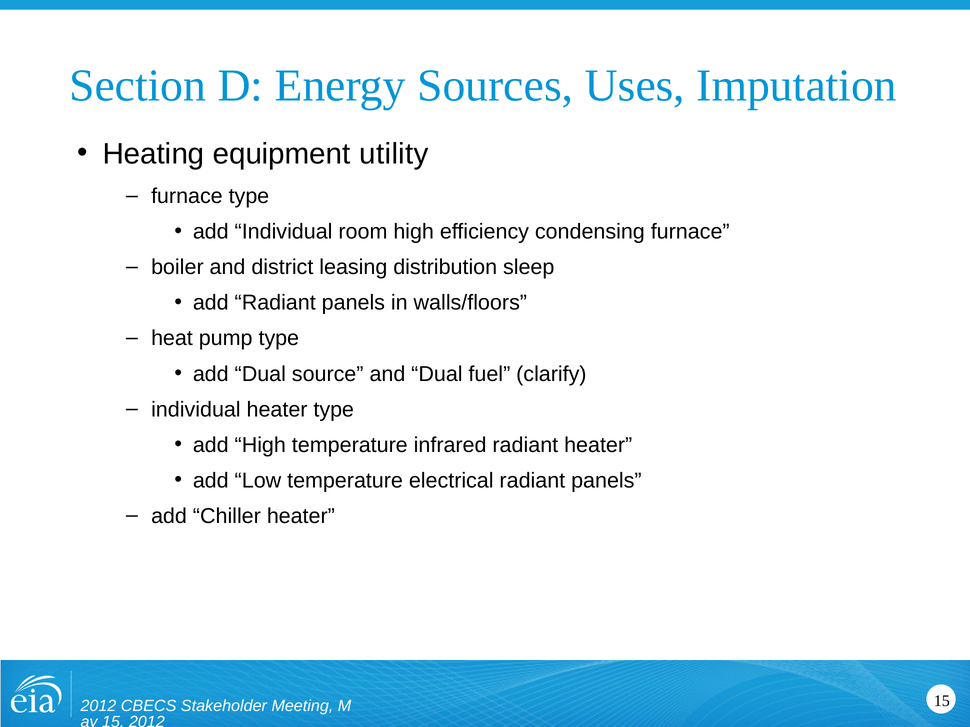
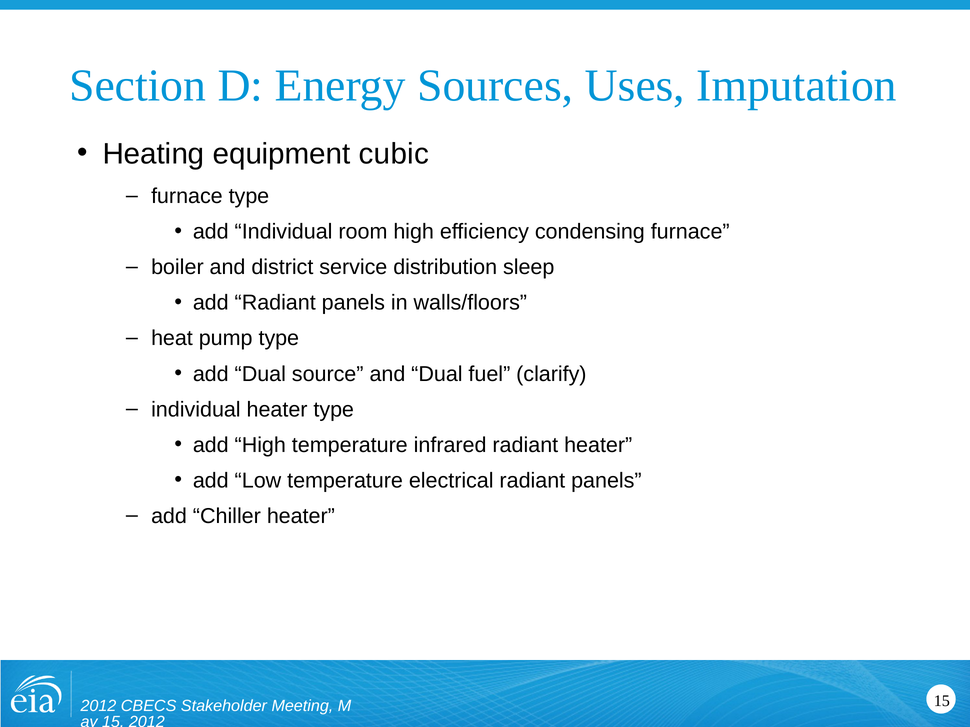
utility: utility -> cubic (394, 154)
leasing: leasing -> service (353, 268)
